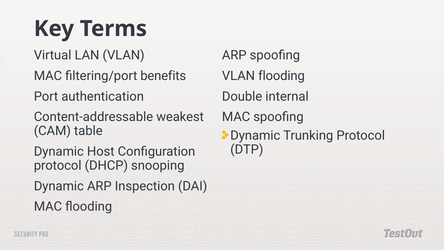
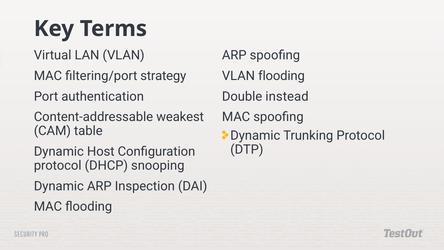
benefits: benefits -> strategy (163, 76)
internal: internal -> instead (287, 96)
